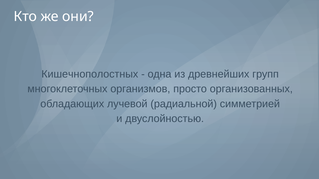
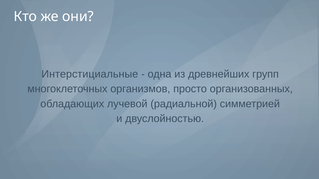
Кишечнополостных: Кишечнополостных -> Интерстициальные (90, 74)
